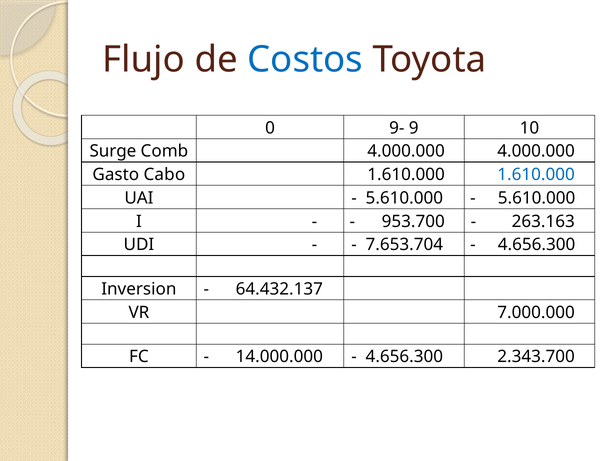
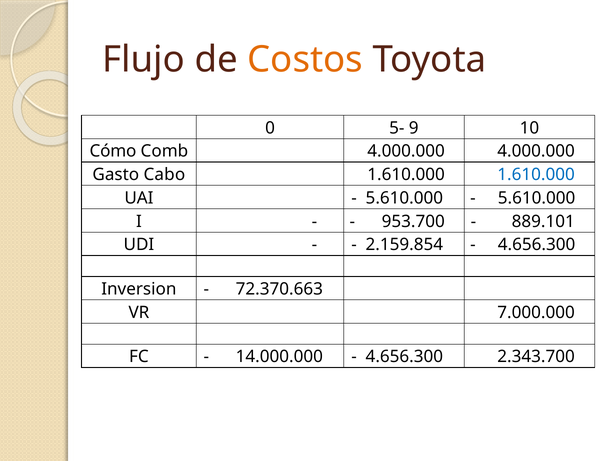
Costos colour: blue -> orange (305, 59)
9-: 9- -> 5- (397, 128)
Surge: Surge -> Cómo (113, 151)
263.163: 263.163 -> 889.101 (543, 221)
7.653.704: 7.653.704 -> 2.159.854 (404, 245)
64.432.137: 64.432.137 -> 72.370.663 (279, 289)
